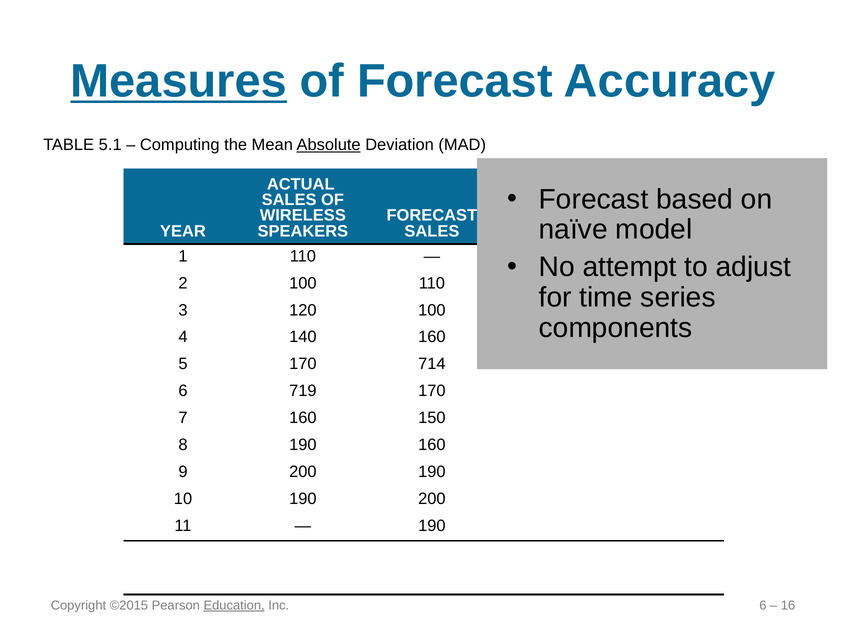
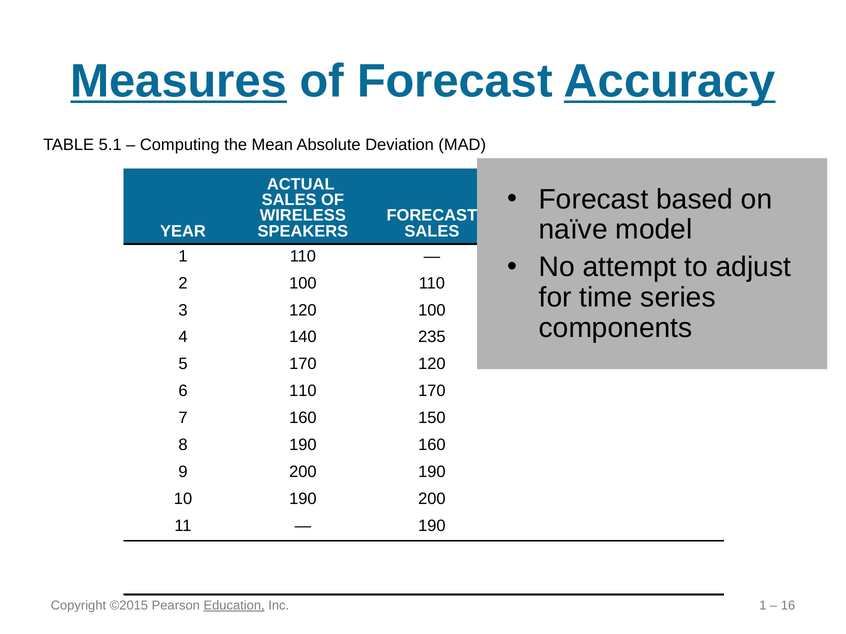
Accuracy underline: none -> present (670, 82)
Absolute underline: present -> none (329, 145)
140 160: 160 -> 235 (432, 337)
170 714: 714 -> 120 (432, 364)
6 719: 719 -> 110 (303, 391)
Inc 6: 6 -> 1 (763, 606)
